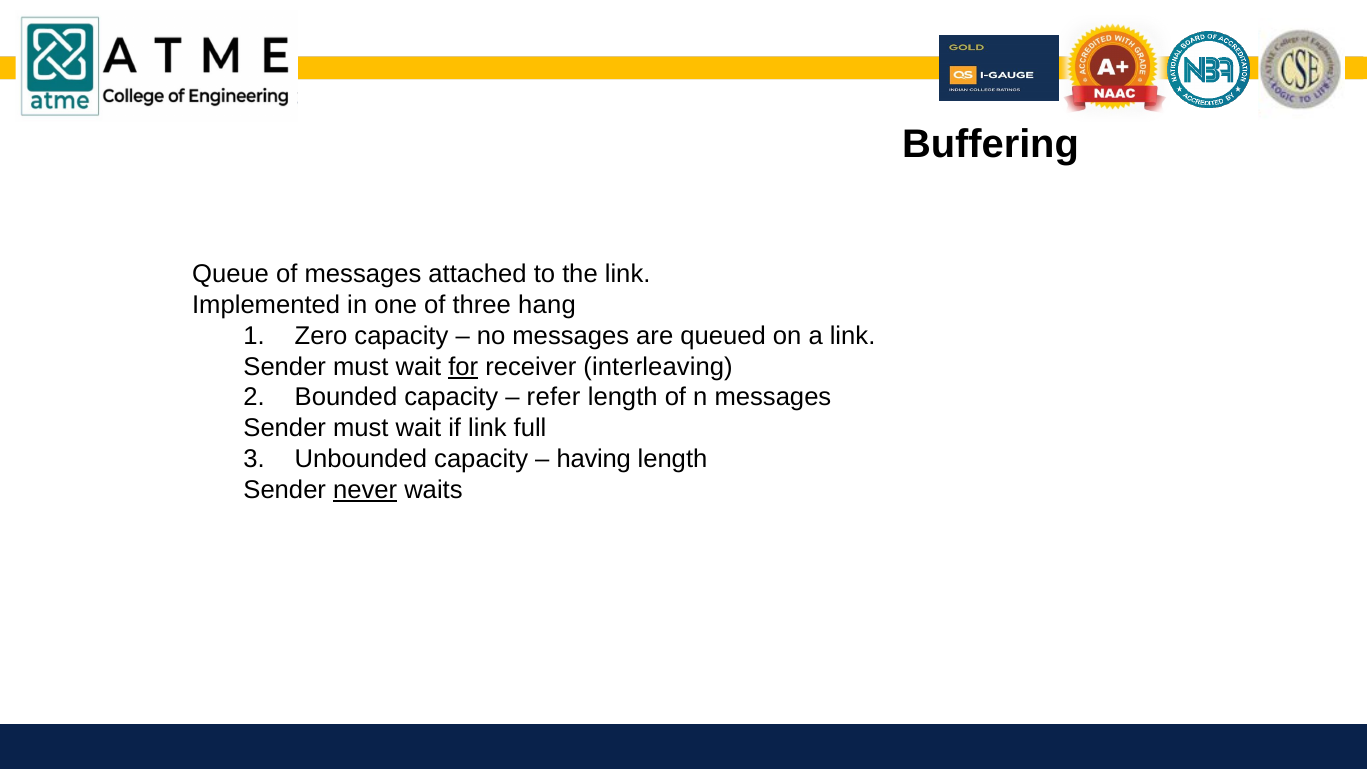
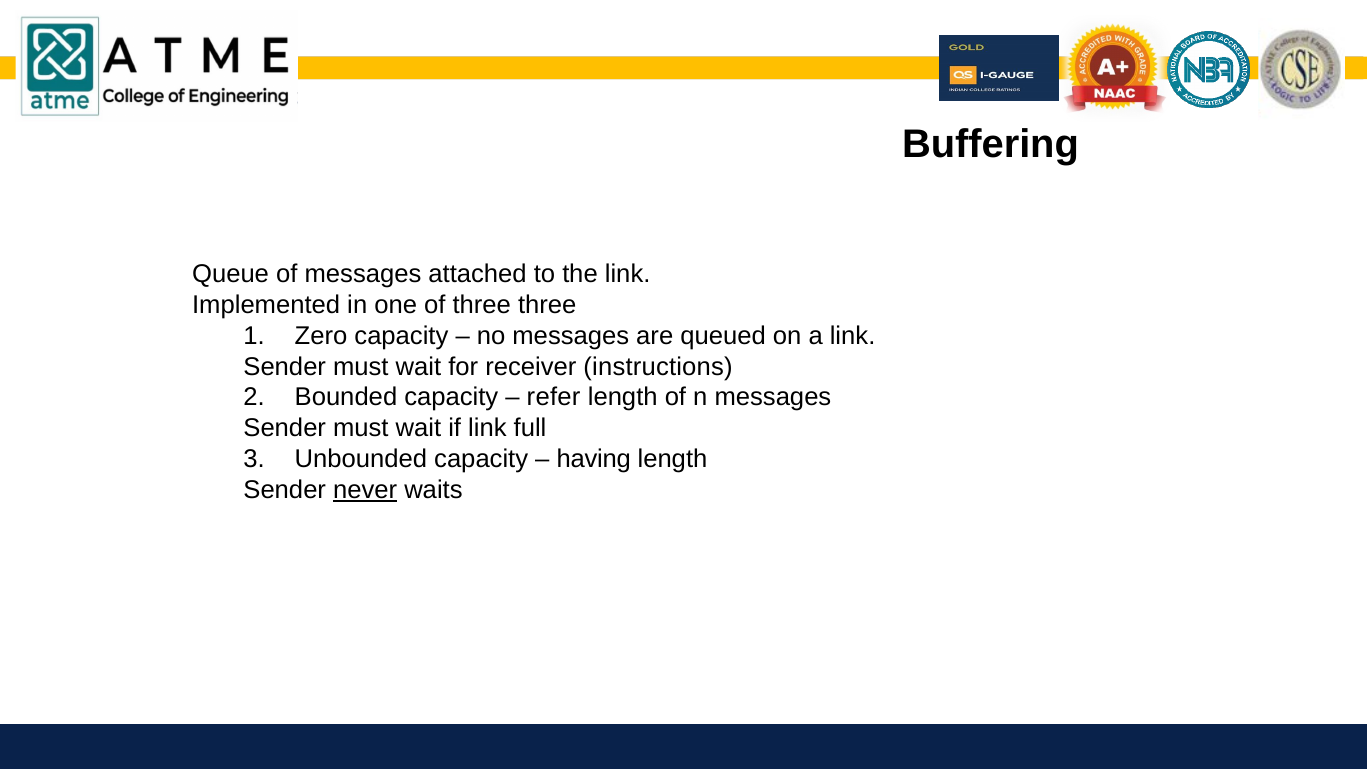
three hang: hang -> three (547, 305)
for underline: present -> none (463, 367)
interleaving: interleaving -> instructions (658, 367)
